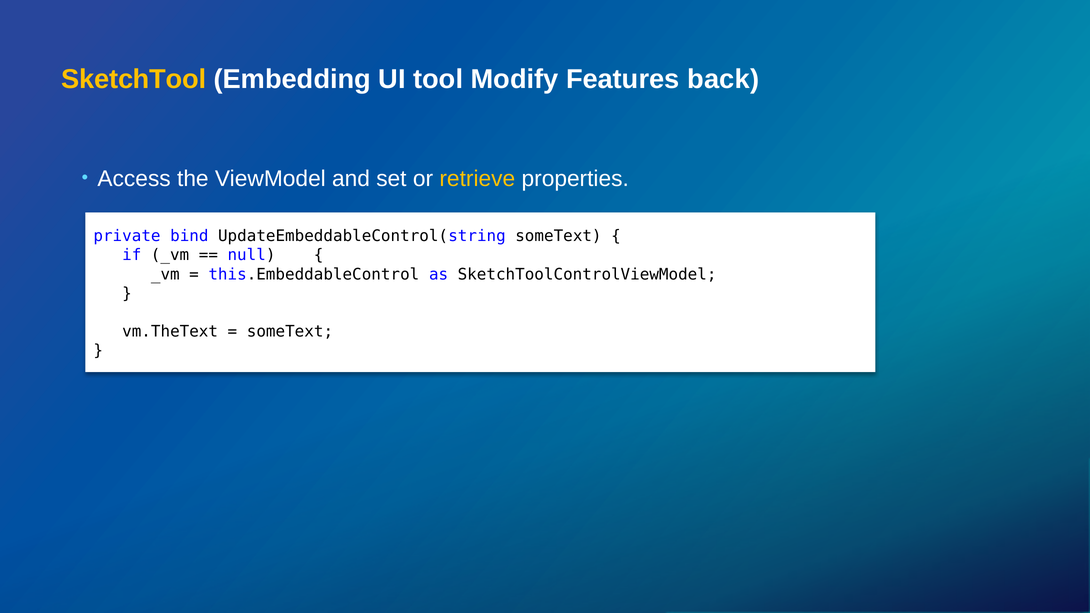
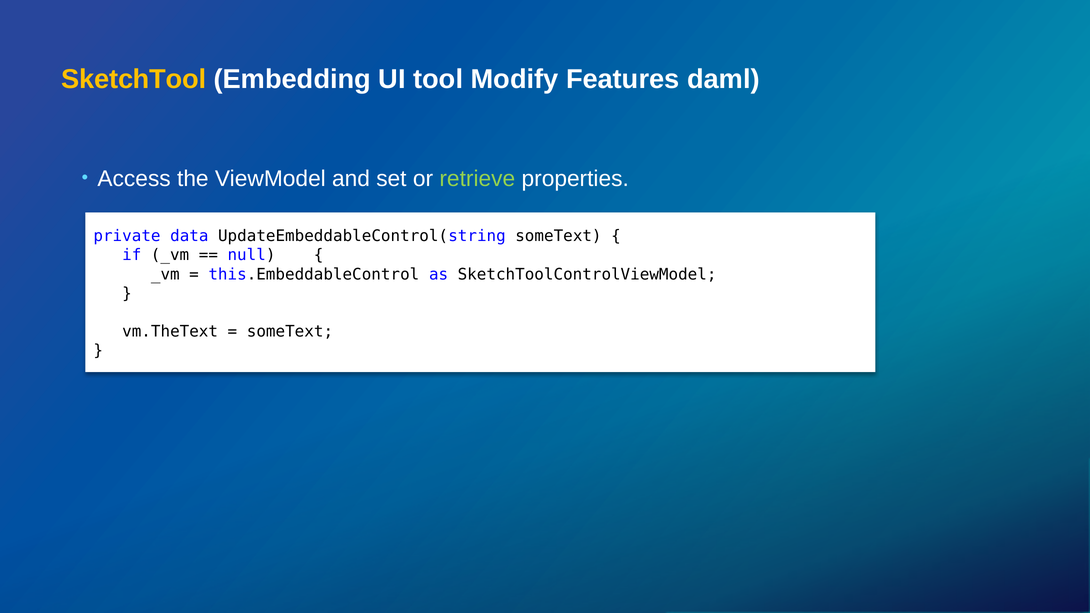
back: back -> daml (723, 79)
retrieve colour: yellow -> light green (477, 179)
bind: bind -> data (189, 236)
